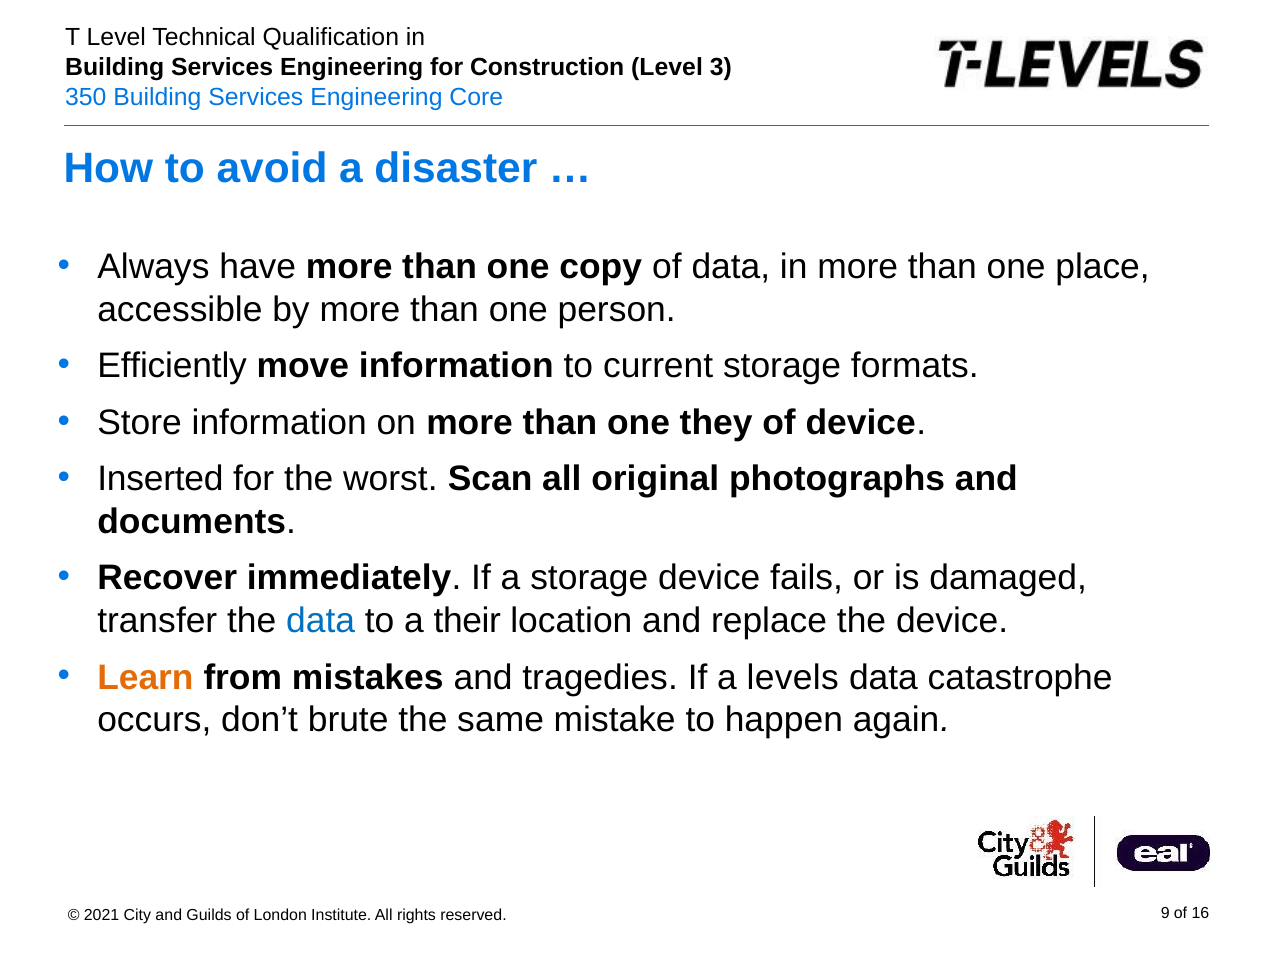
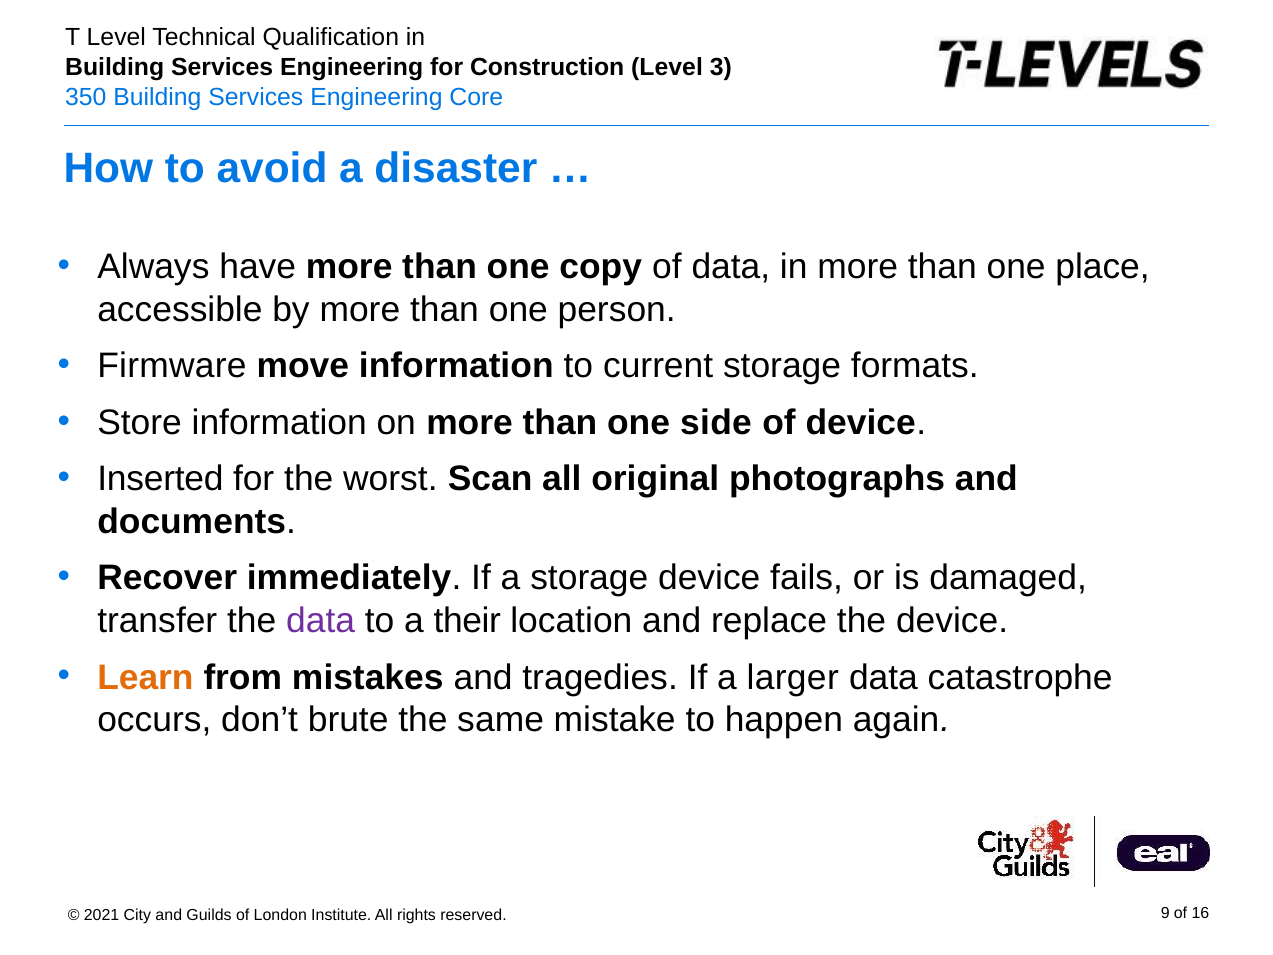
Efficiently: Efficiently -> Firmware (172, 366)
they: they -> side (716, 422)
data colour: blue -> purple (321, 621)
levels: levels -> larger (793, 677)
